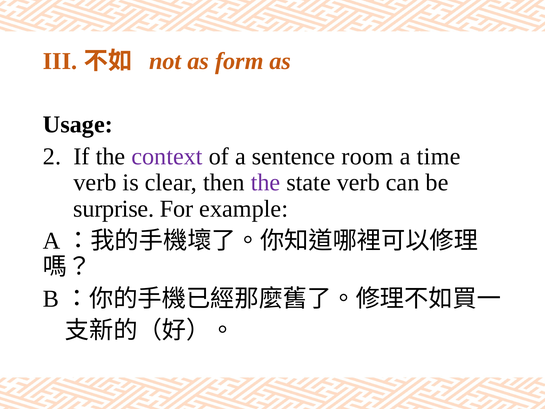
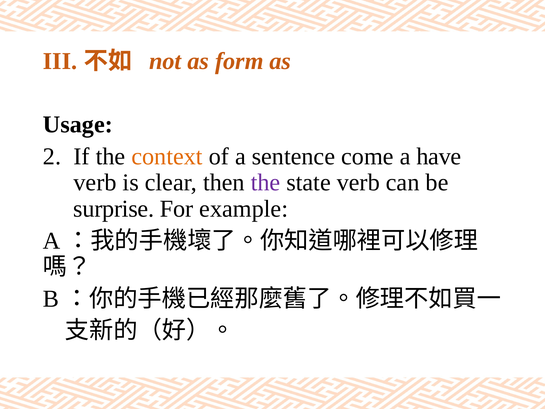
context colour: purple -> orange (167, 156)
room: room -> come (367, 156)
time: time -> have (439, 156)
